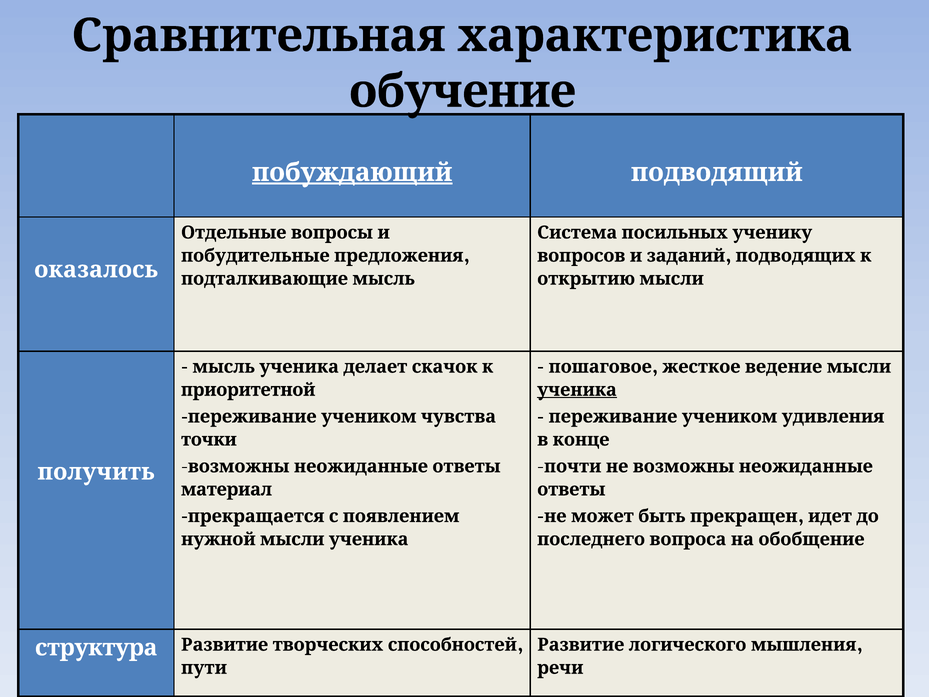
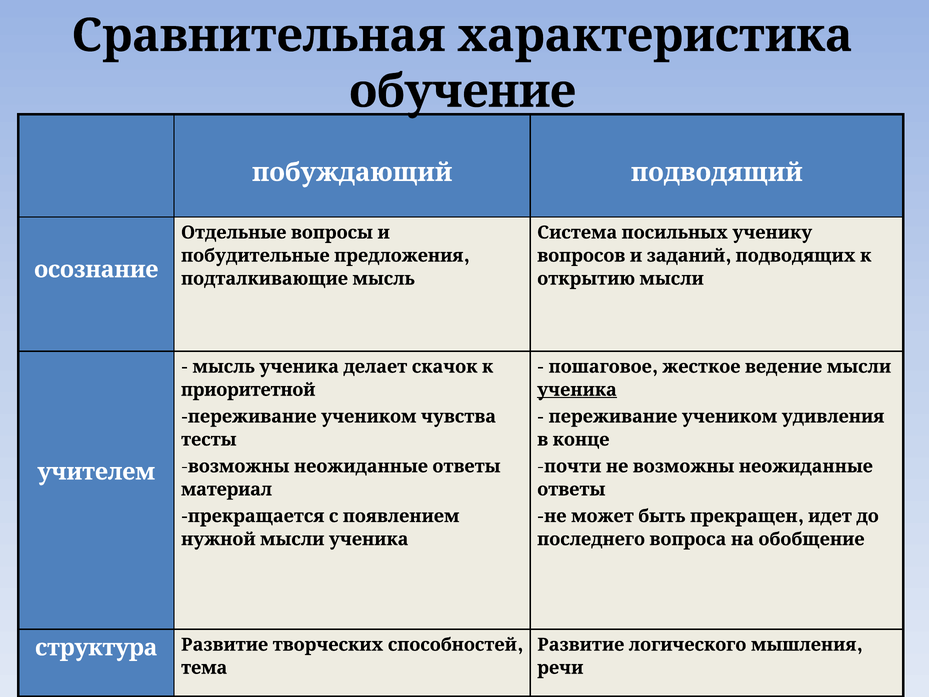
побуждающий underline: present -> none (352, 172)
оказалось: оказалось -> осознание (96, 269)
точки: точки -> тесты (209, 439)
получить: получить -> учителем (96, 472)
пути: пути -> тема (204, 668)
